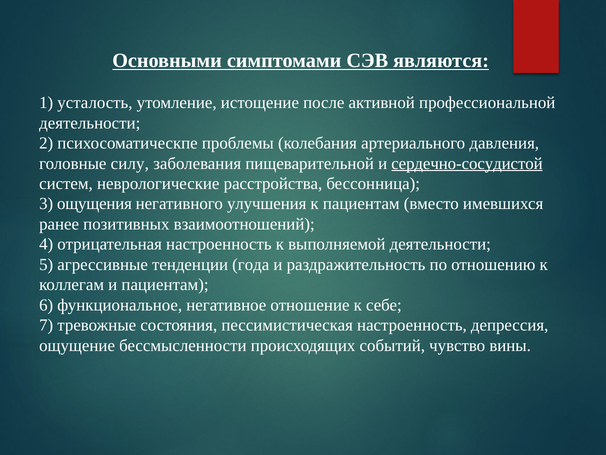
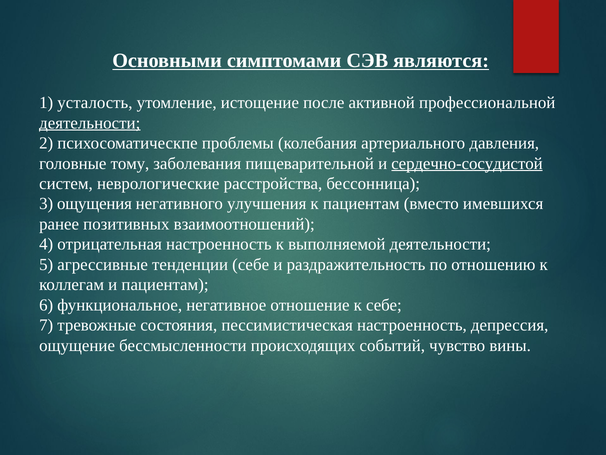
деятельности underline: none -> present (90, 123)
силу: силу -> тому (130, 163)
тенденции года: года -> себе (251, 264)
